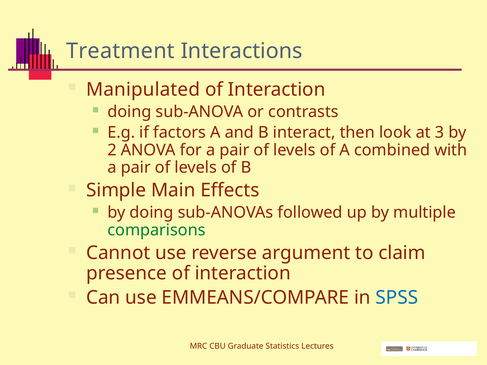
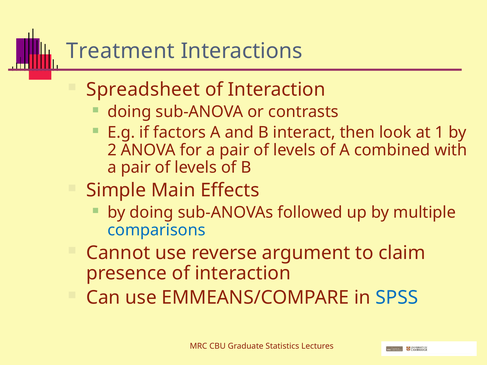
Manipulated: Manipulated -> Spreadsheet (143, 90)
3: 3 -> 1 (440, 133)
comparisons colour: green -> blue (156, 230)
